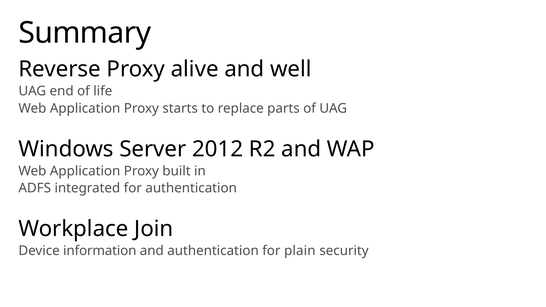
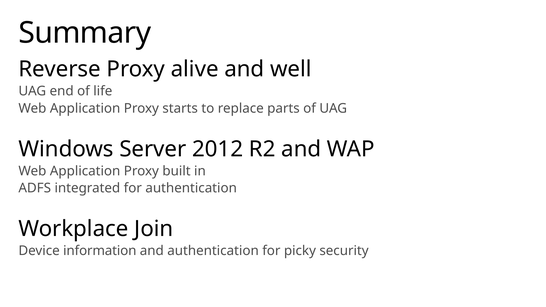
plain: plain -> picky (300, 251)
